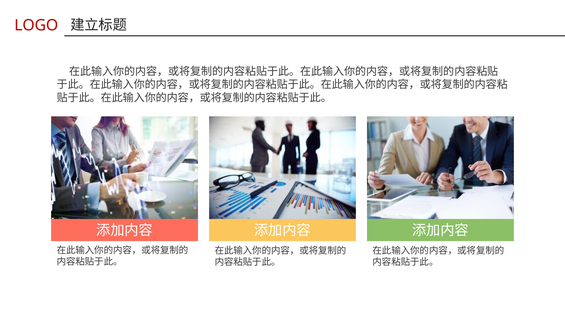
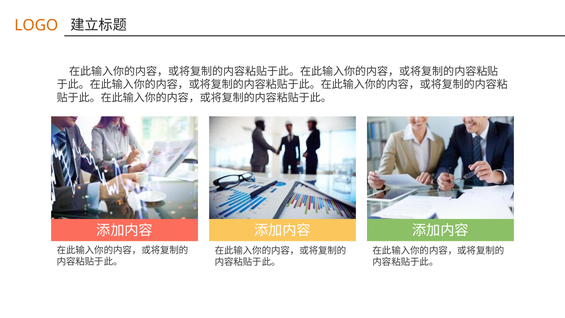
LOGO colour: red -> orange (36, 25)
